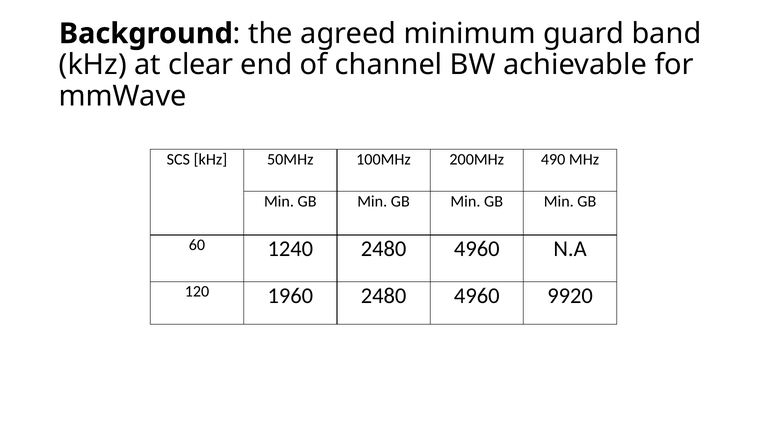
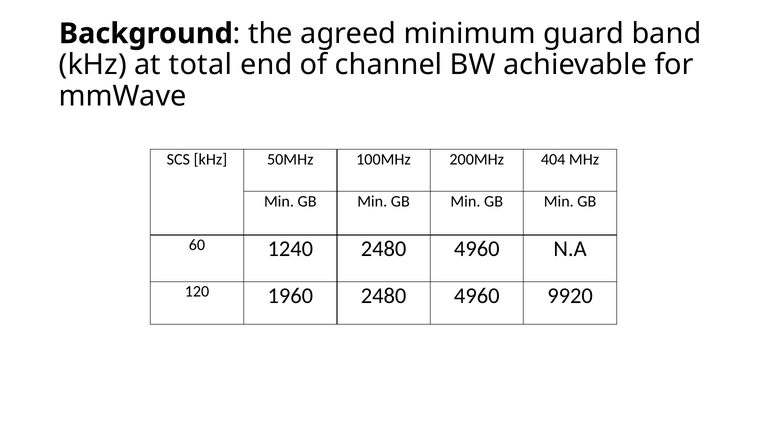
clear: clear -> total (200, 65)
490: 490 -> 404 (553, 159)
